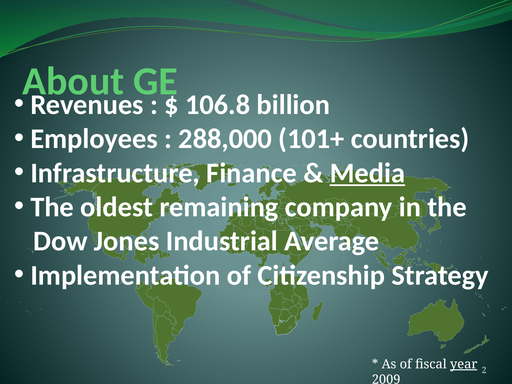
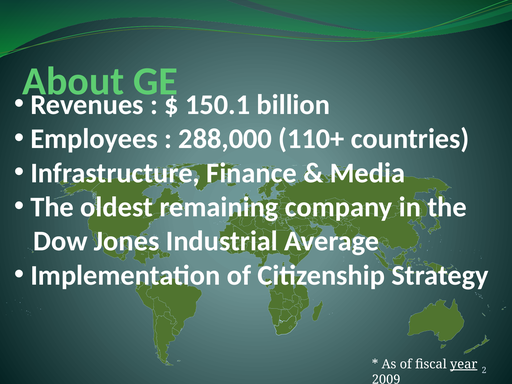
106.8: 106.8 -> 150.1 (218, 105)
101+: 101+ -> 110+ (311, 139)
Media underline: present -> none (367, 173)
